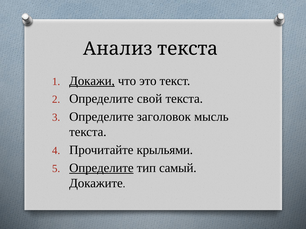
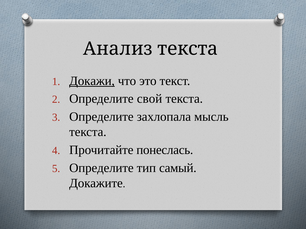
заголовок: заголовок -> захлопала (164, 117)
крыльями: крыльями -> понеслась (165, 150)
Определите underline: present -> none (101, 168)
